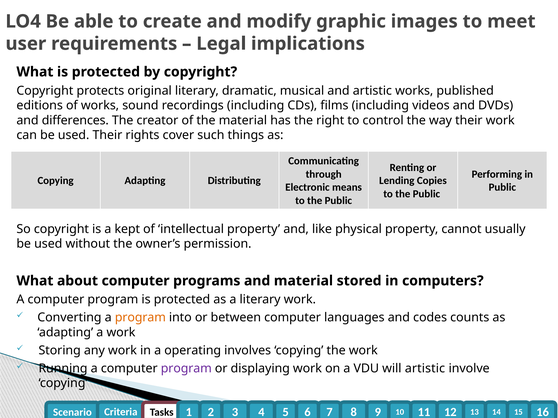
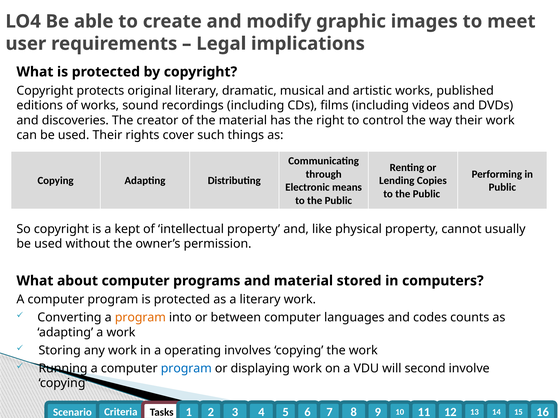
differences: differences -> discoveries (75, 120)
program colour: purple -> blue (186, 369)
will artistic: artistic -> second (425, 369)
